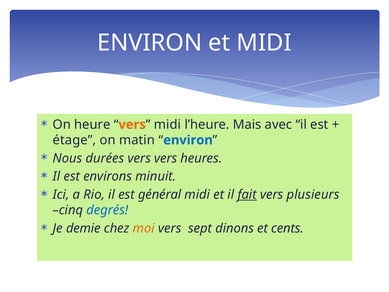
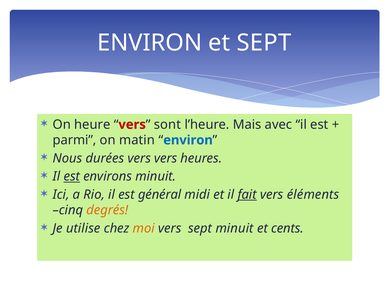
et MIDI: MIDI -> SEPT (264, 43)
vers colour: orange -> red (132, 124)
midi: midi -> sont (167, 124)
étage: étage -> parmi (75, 140)
est underline: none -> present (72, 176)
plusieurs: plusieurs -> éléments (313, 194)
degrés colour: blue -> orange (107, 210)
demie: demie -> utilise (83, 228)
sept dinons: dinons -> minuit (235, 228)
